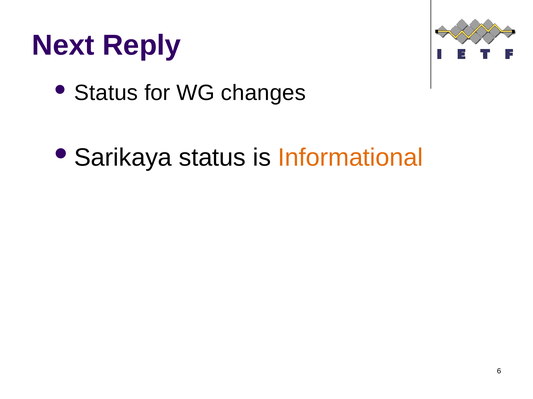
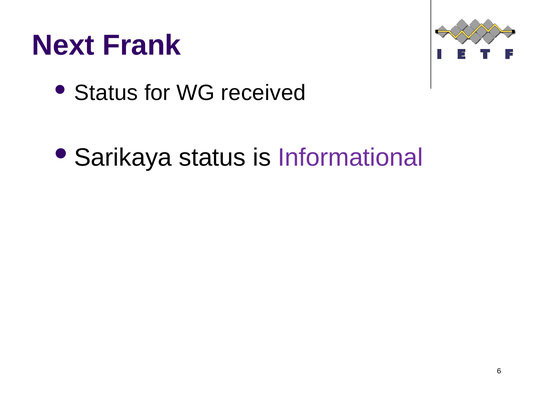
Reply: Reply -> Frank (142, 45)
changes: changes -> received (263, 93)
Informational colour: orange -> purple (350, 158)
